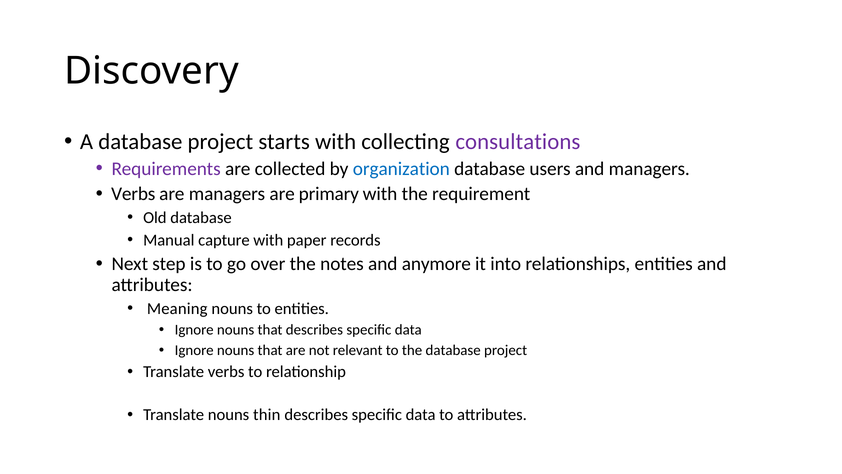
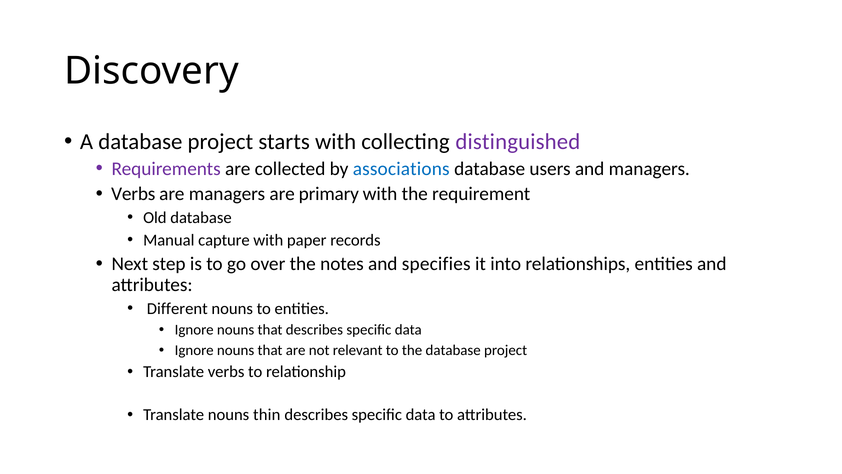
consultations: consultations -> distinguished (518, 141)
organization: organization -> associations (401, 169)
anymore: anymore -> specifies (436, 264)
Meaning: Meaning -> Different (177, 308)
